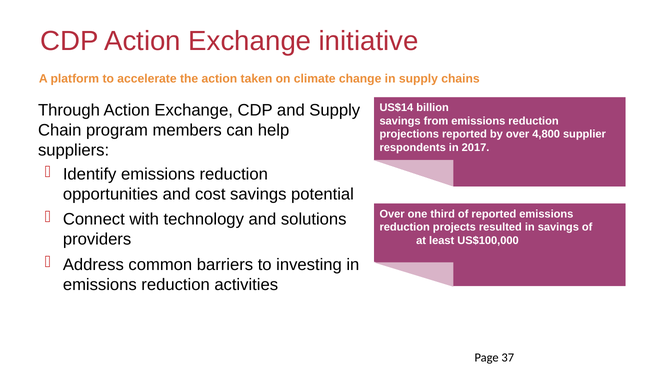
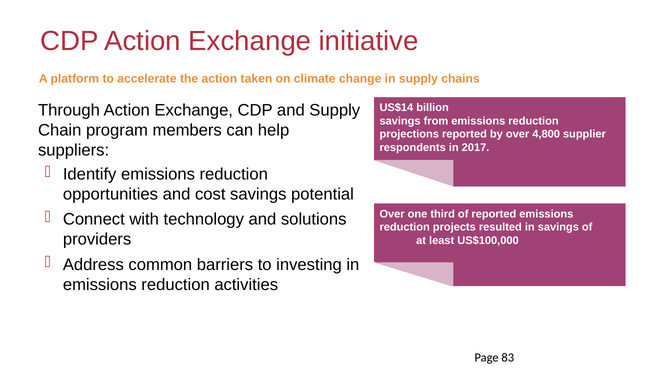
37: 37 -> 83 (508, 358)
